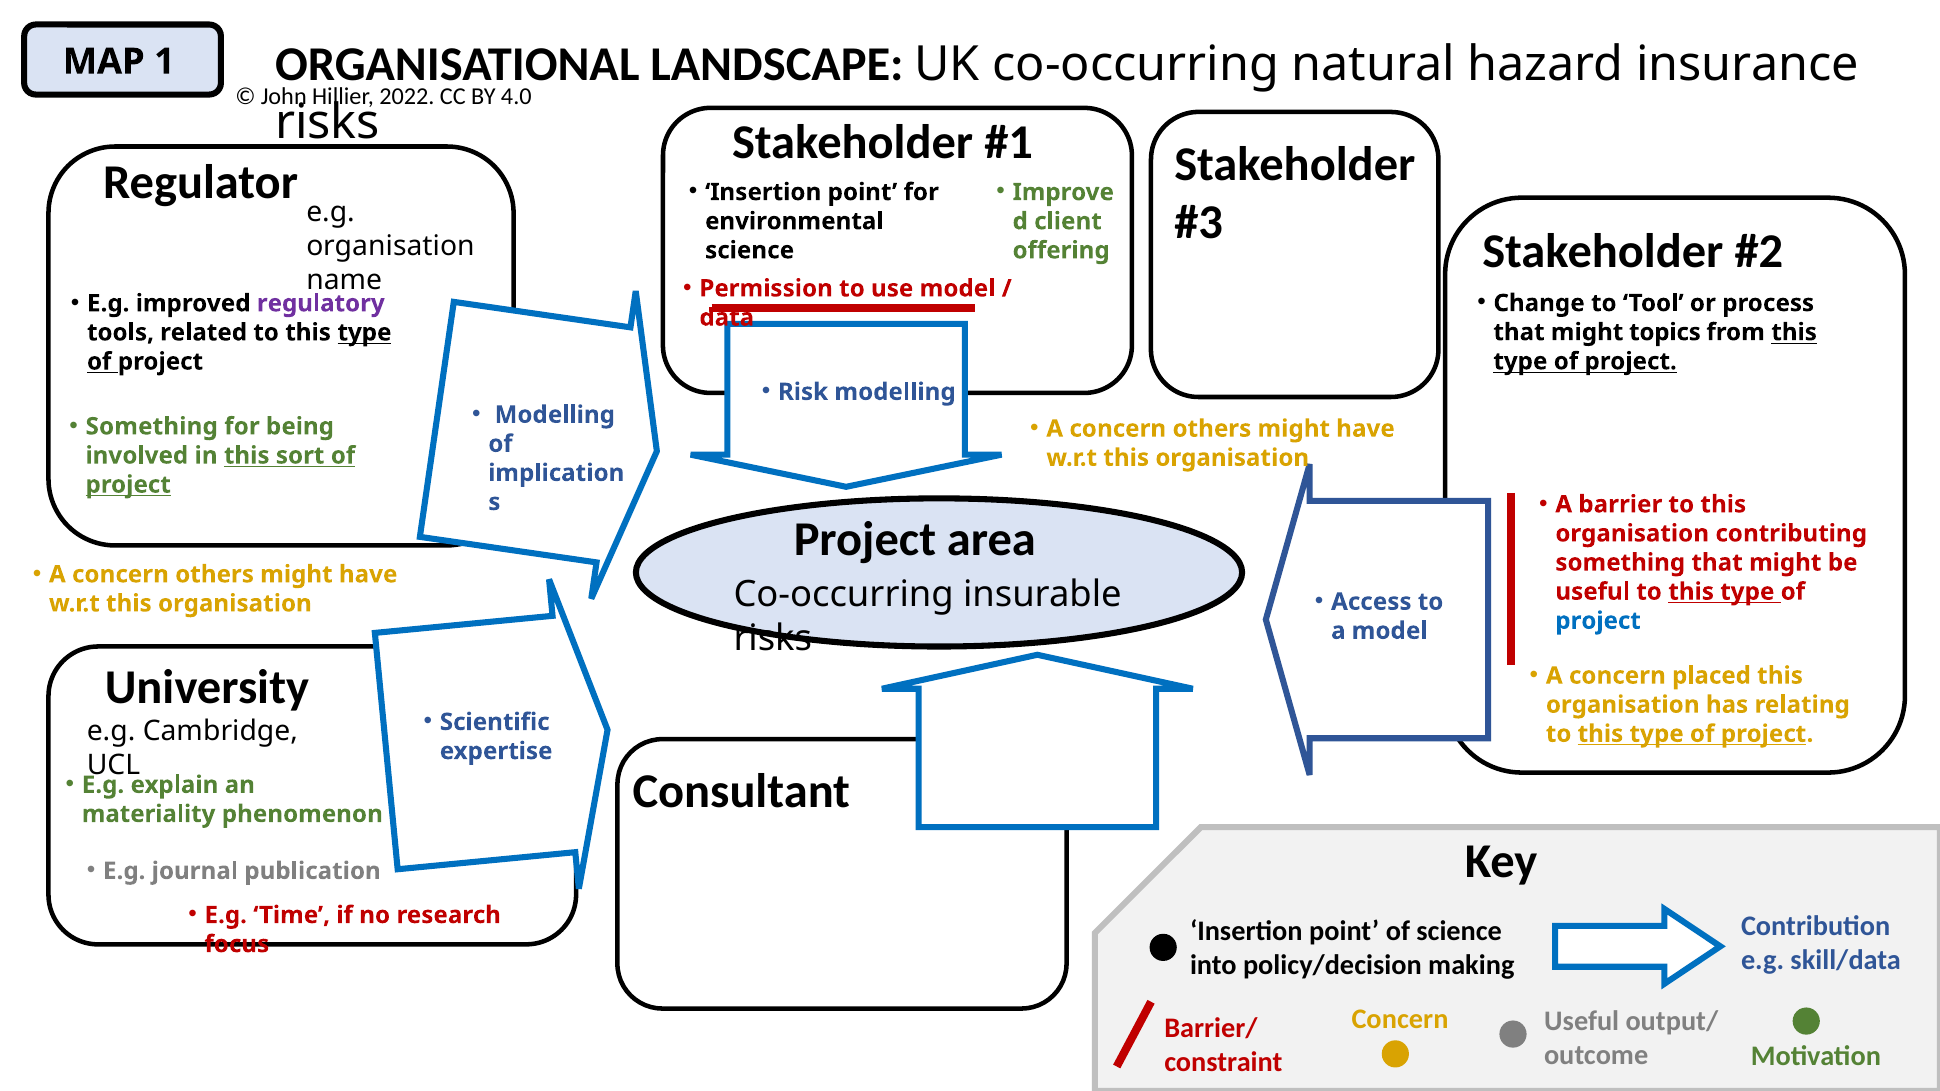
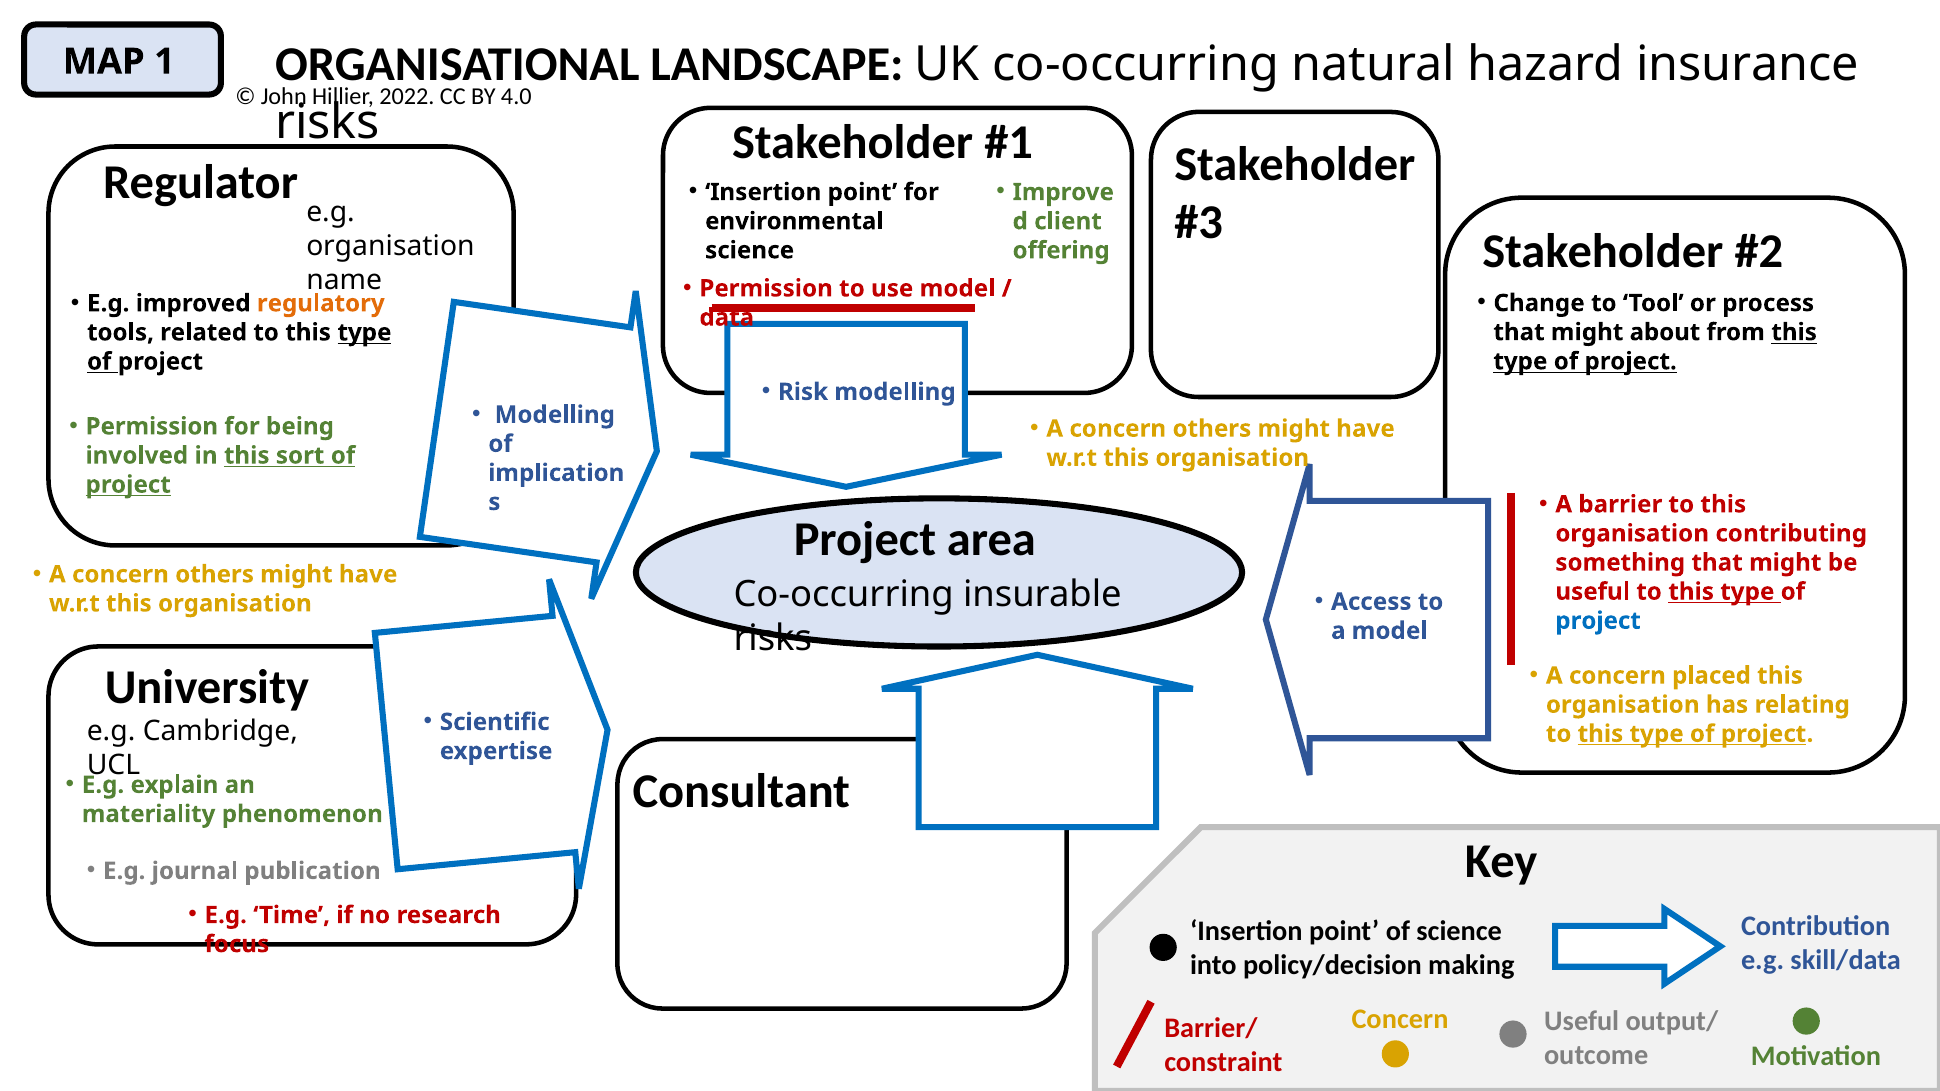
regulatory colour: purple -> orange (321, 303)
topics: topics -> about (1665, 332)
Something: Something -> Permission (152, 427)
